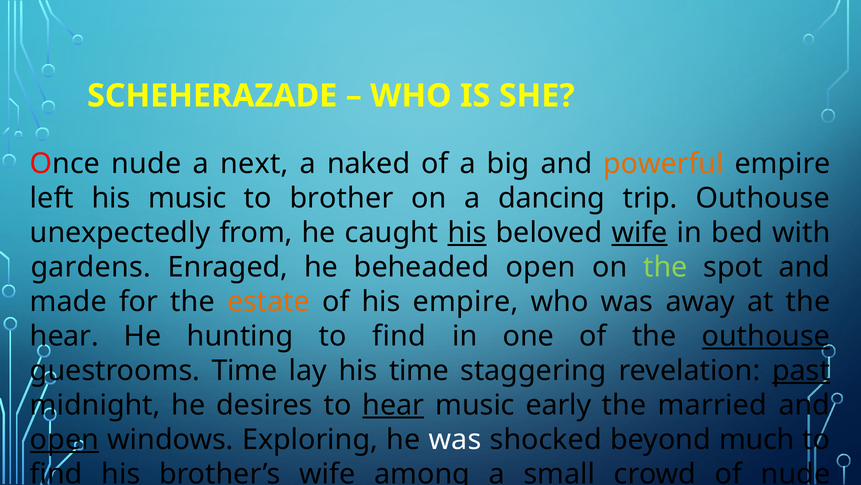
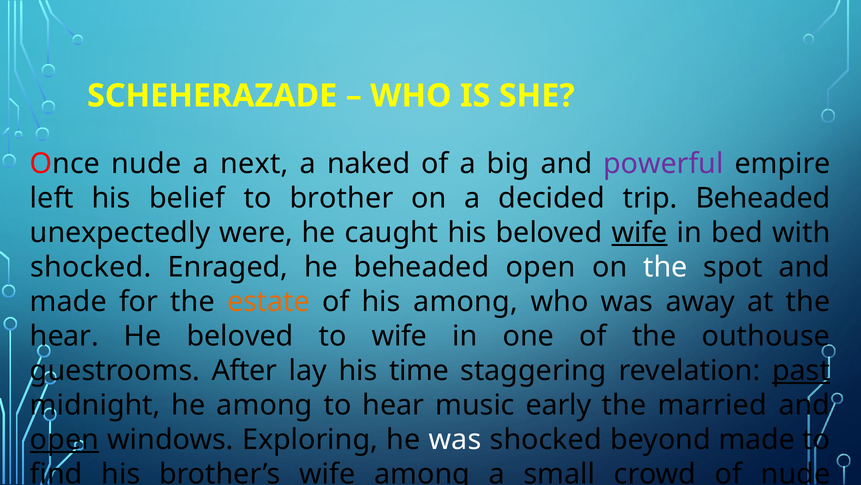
powerful colour: orange -> purple (663, 163)
his music: music -> belief (187, 198)
a dancing: dancing -> decided (552, 198)
trip Outhouse: Outhouse -> Beheaded (763, 198)
from: from -> were (256, 232)
his underline: present -> none (467, 232)
gardens: gardens -> shocked (91, 267)
the colour: light green -> white (665, 267)
his empire: empire -> among (466, 301)
He hunting: hunting -> beloved (240, 336)
find: find -> wife (400, 336)
outhouse underline: present -> none (766, 336)
guestrooms Time: Time -> After (244, 370)
he desires: desires -> among (264, 405)
hear underline: present -> none (393, 405)
beyond much: much -> made (757, 439)
